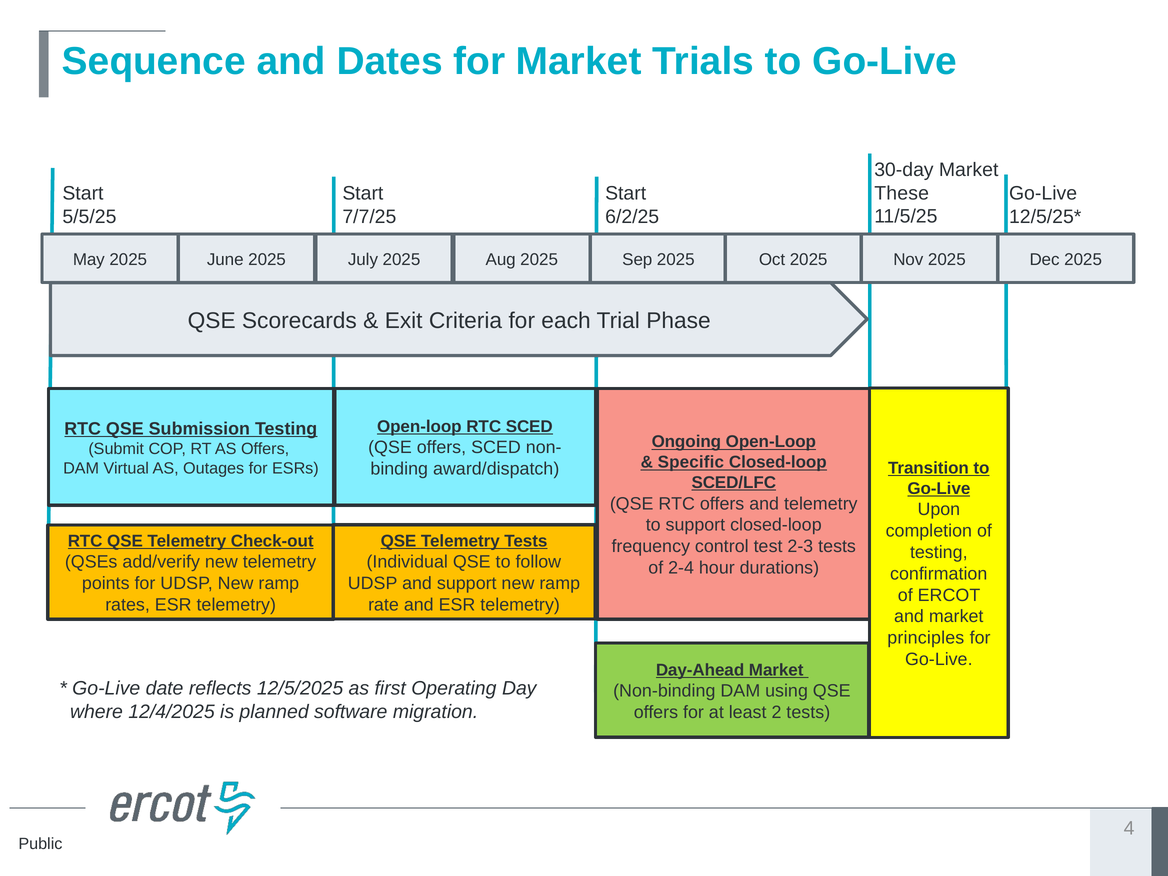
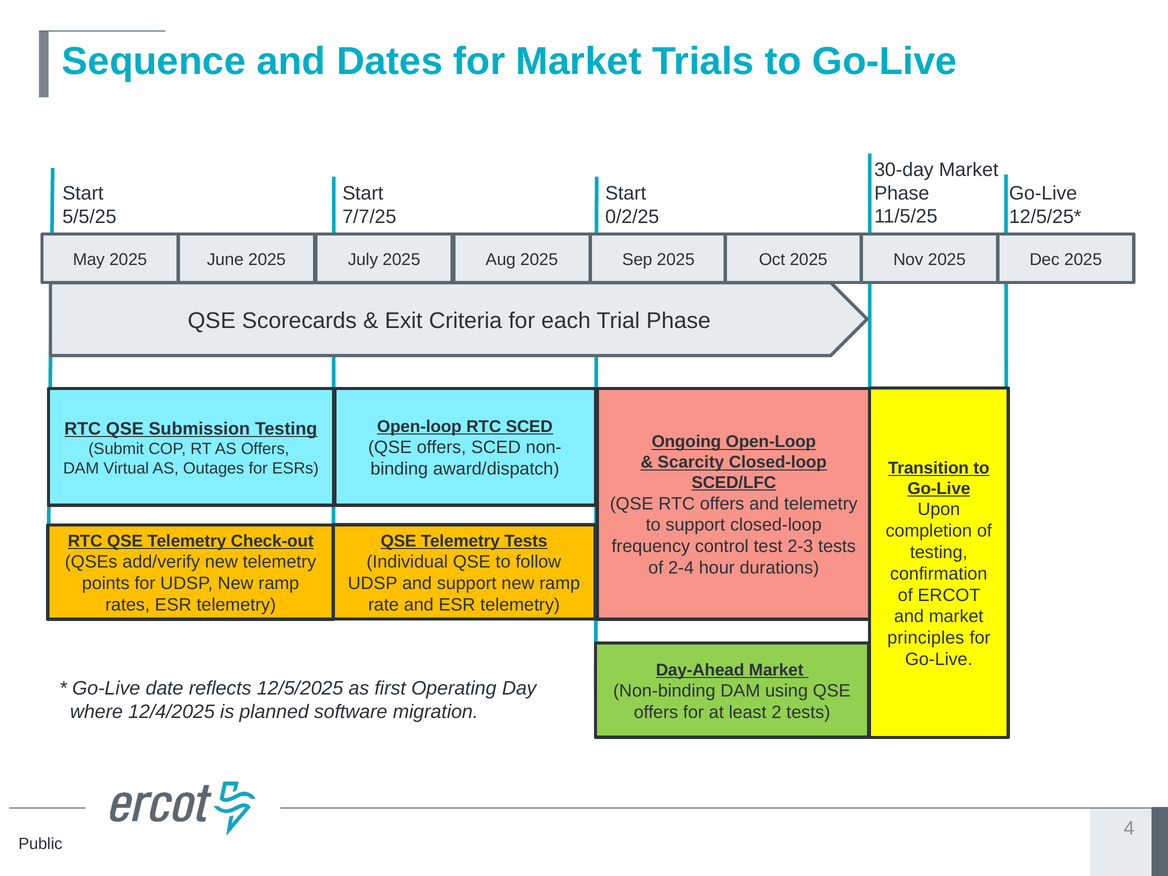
These: These -> Phase (902, 193)
6/2/25: 6/2/25 -> 0/2/25 (632, 217)
Specific: Specific -> Scarcity (691, 462)
